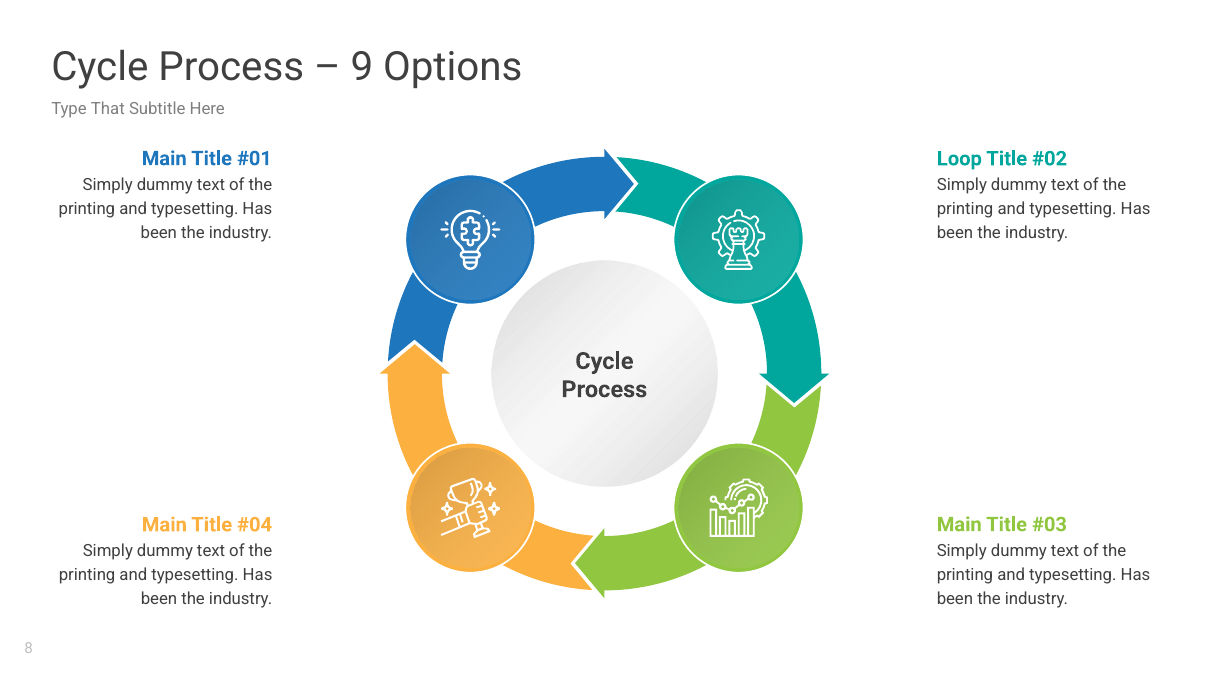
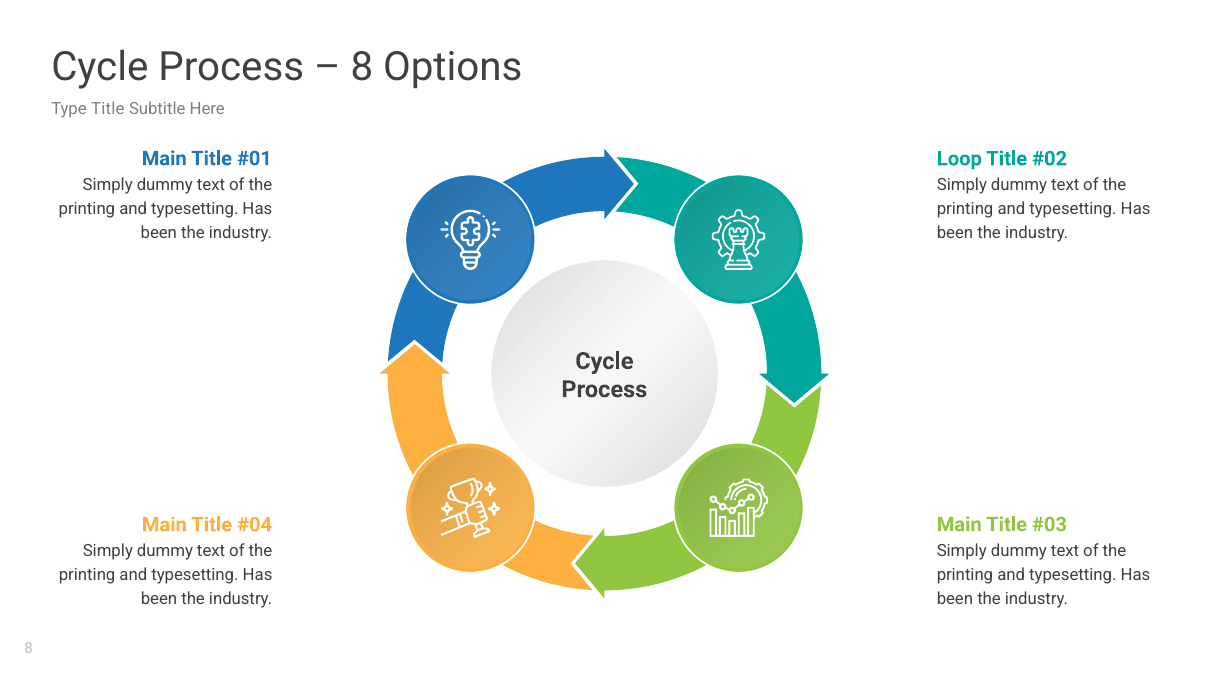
9: 9 -> 8 (362, 67)
Type That: That -> Title (108, 109)
